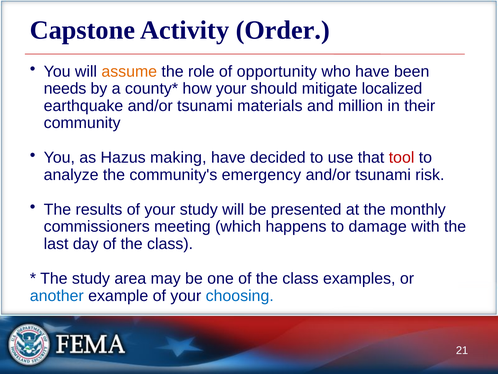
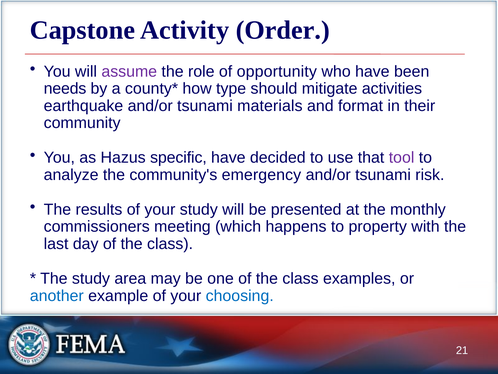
assume colour: orange -> purple (129, 71)
how your: your -> type (231, 89)
localized: localized -> activities (392, 89)
million: million -> format (361, 106)
making: making -> specific (178, 157)
tool colour: red -> purple (402, 157)
damage: damage -> property (378, 226)
